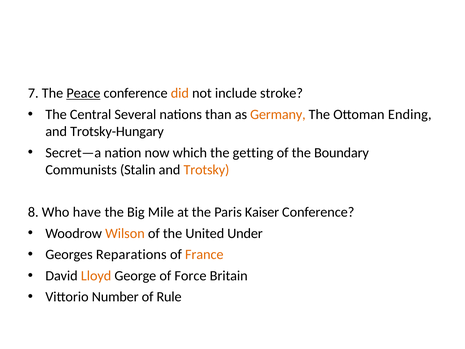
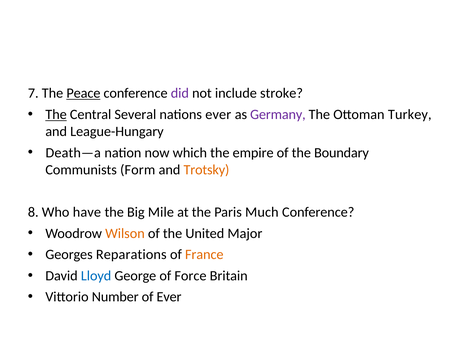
did colour: orange -> purple (180, 93)
The underline: none -> present (56, 114)
nations than: than -> ever (218, 114)
Germany colour: orange -> purple (278, 114)
Ending: Ending -> Turkey (410, 114)
Trotsky-Hungary: Trotsky-Hungary -> League-Hungary (117, 131)
Secret—a: Secret—a -> Death—a (73, 153)
getting: getting -> empire (253, 153)
Stalin: Stalin -> Form (138, 170)
Kaiser: Kaiser -> Much (262, 212)
Under: Under -> Major (245, 233)
Lloyd colour: orange -> blue (96, 276)
of Rule: Rule -> Ever (169, 297)
